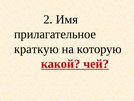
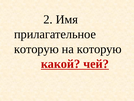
краткую: краткую -> которую (36, 49)
